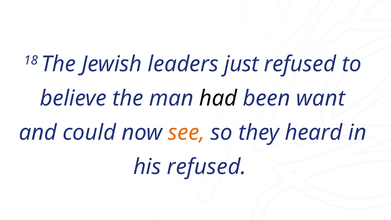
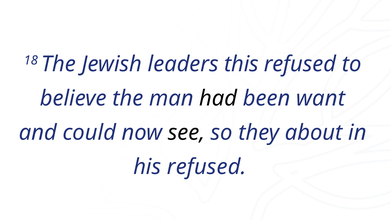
just: just -> this (241, 64)
see colour: orange -> black (186, 133)
heard: heard -> about (314, 133)
